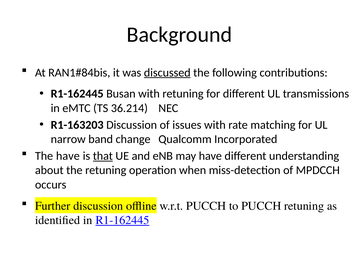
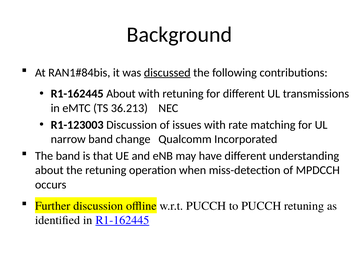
R1-162445 Busan: Busan -> About (121, 94)
36.214: 36.214 -> 36.213 (129, 108)
R1-163203: R1-163203 -> R1-123003 (77, 125)
The have: have -> band (68, 156)
that underline: present -> none (103, 156)
